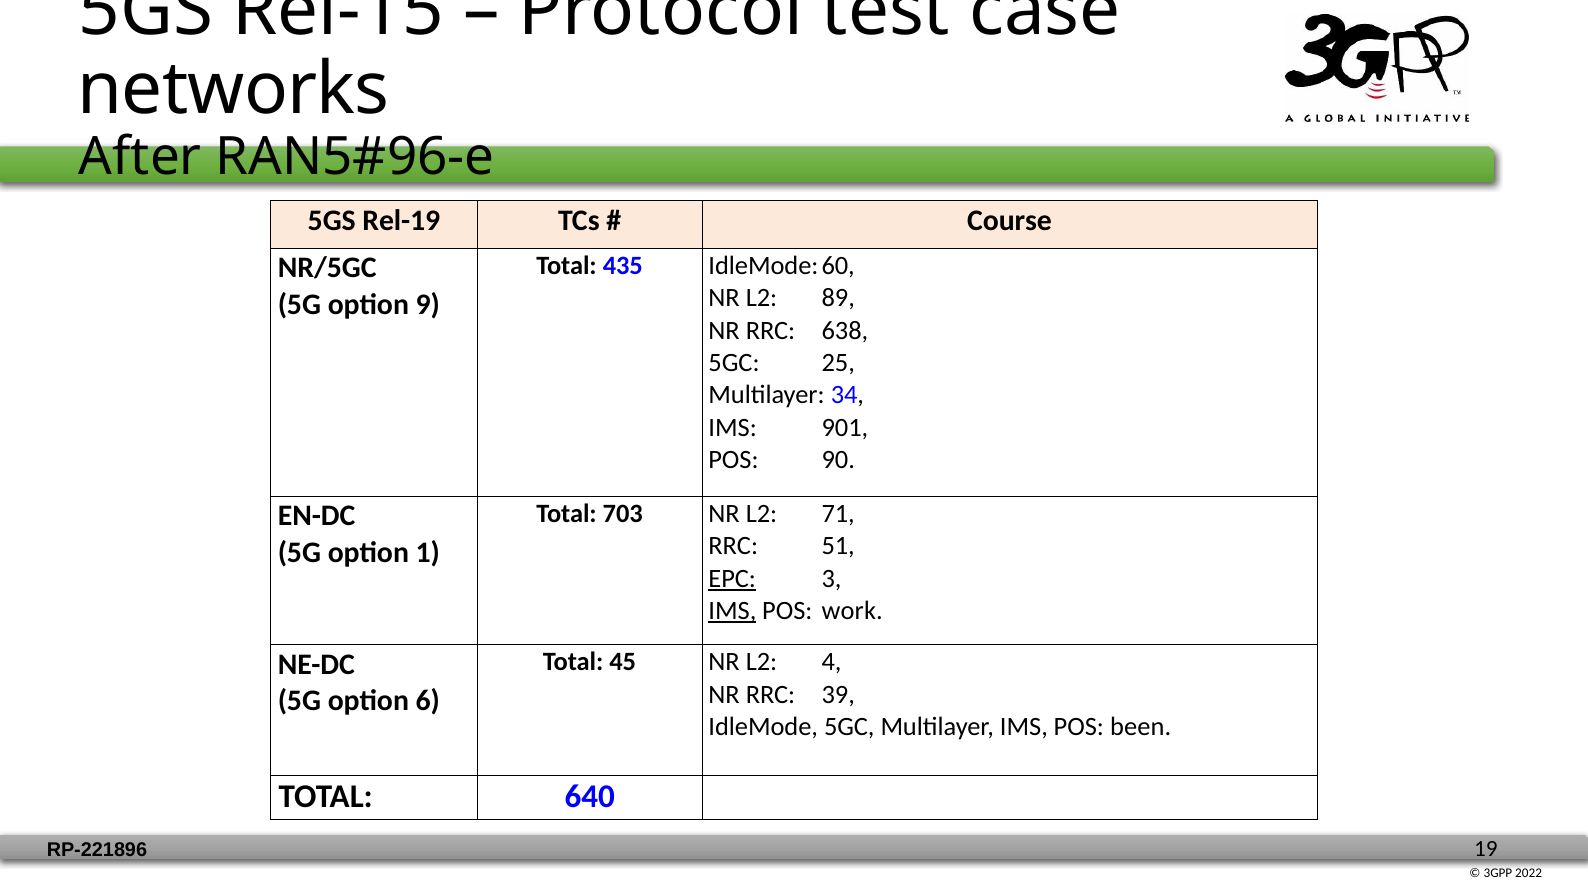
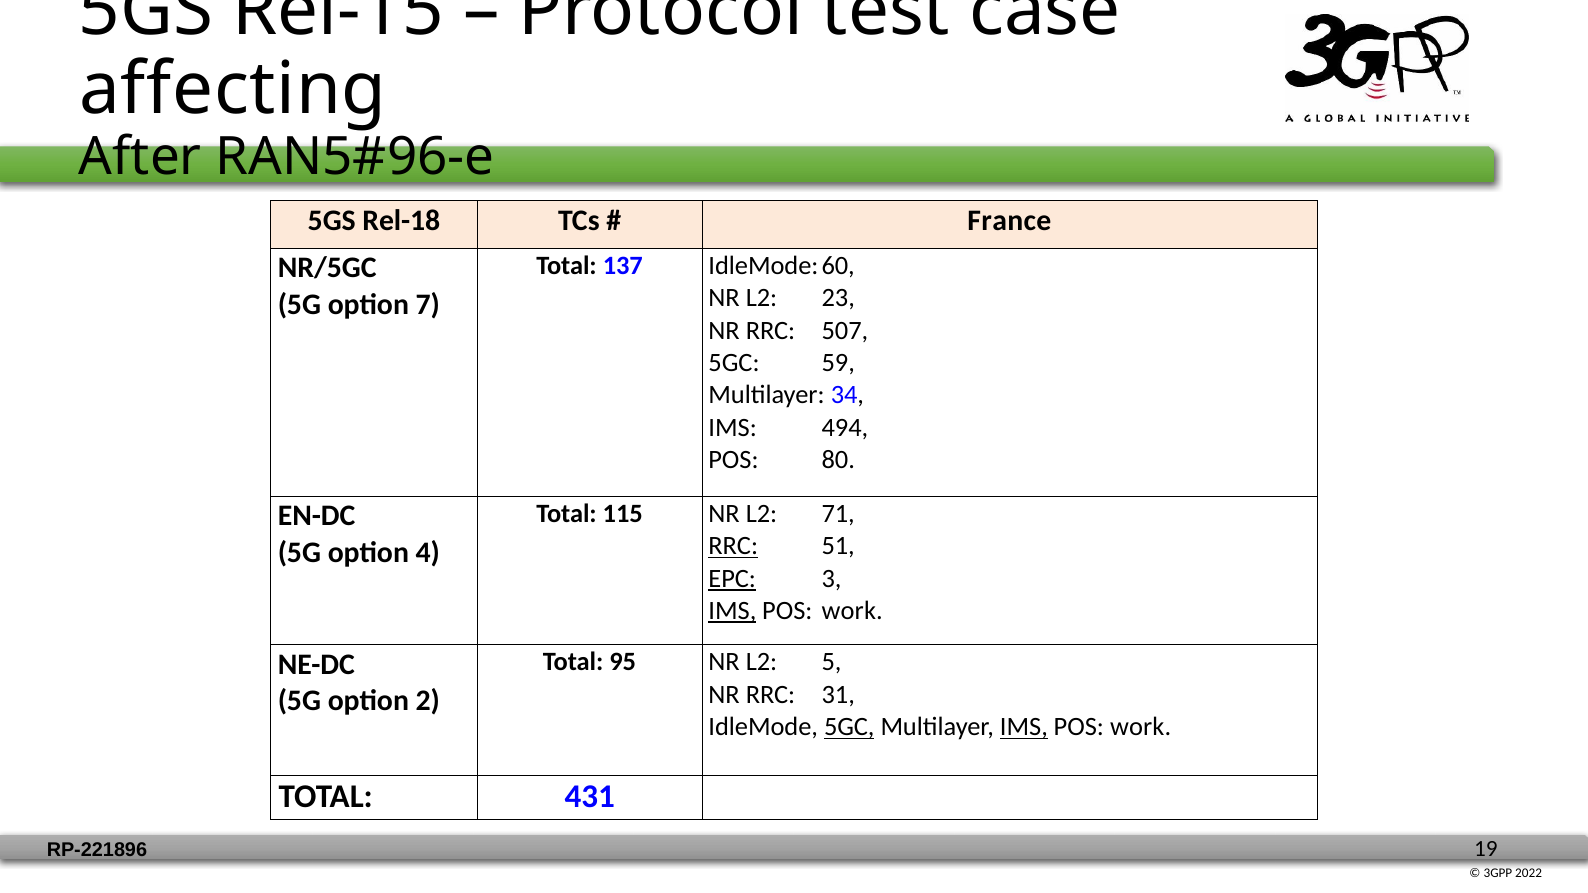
networks: networks -> affecting (233, 89)
Rel-19: Rel-19 -> Rel-18 (401, 220)
Course: Course -> France (1009, 220)
435: 435 -> 137 (623, 266)
89: 89 -> 23 (838, 298)
9: 9 -> 7 (428, 304)
638: 638 -> 507 (845, 331)
25: 25 -> 59 (838, 363)
901: 901 -> 494 (845, 428)
90: 90 -> 80 (838, 460)
703: 703 -> 115 (623, 514)
RRC underline: none -> present (733, 546)
1: 1 -> 4 (428, 552)
45: 45 -> 95 (623, 662)
4: 4 -> 5 (832, 662)
39: 39 -> 31 (838, 695)
6: 6 -> 2 (428, 701)
5GC underline: none -> present (849, 727)
IMS underline: none -> present (1024, 727)
been: been -> work (1141, 727)
640: 640 -> 431 (590, 797)
